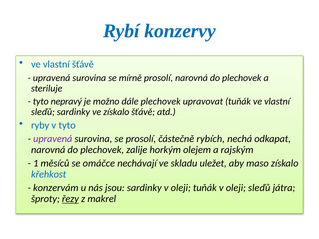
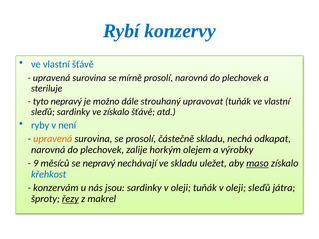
dále plechovek: plechovek -> strouhaný (161, 102)
v tyto: tyto -> není (67, 125)
upravená colour: purple -> orange (53, 139)
částečně rybích: rybích -> skladu (211, 139)
rajským: rajským -> výrobky (237, 150)
1: 1 -> 9 (36, 163)
se omáčce: omáčce -> nepravý (99, 163)
maso underline: none -> present (257, 163)
